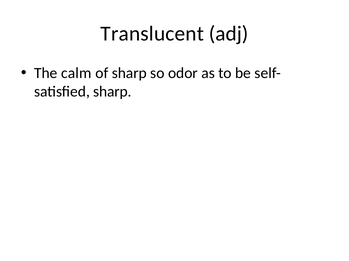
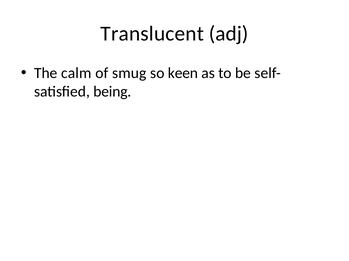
of sharp: sharp -> smug (129, 73)
odor: odor -> keen (183, 73)
sharp: sharp -> being (112, 92)
